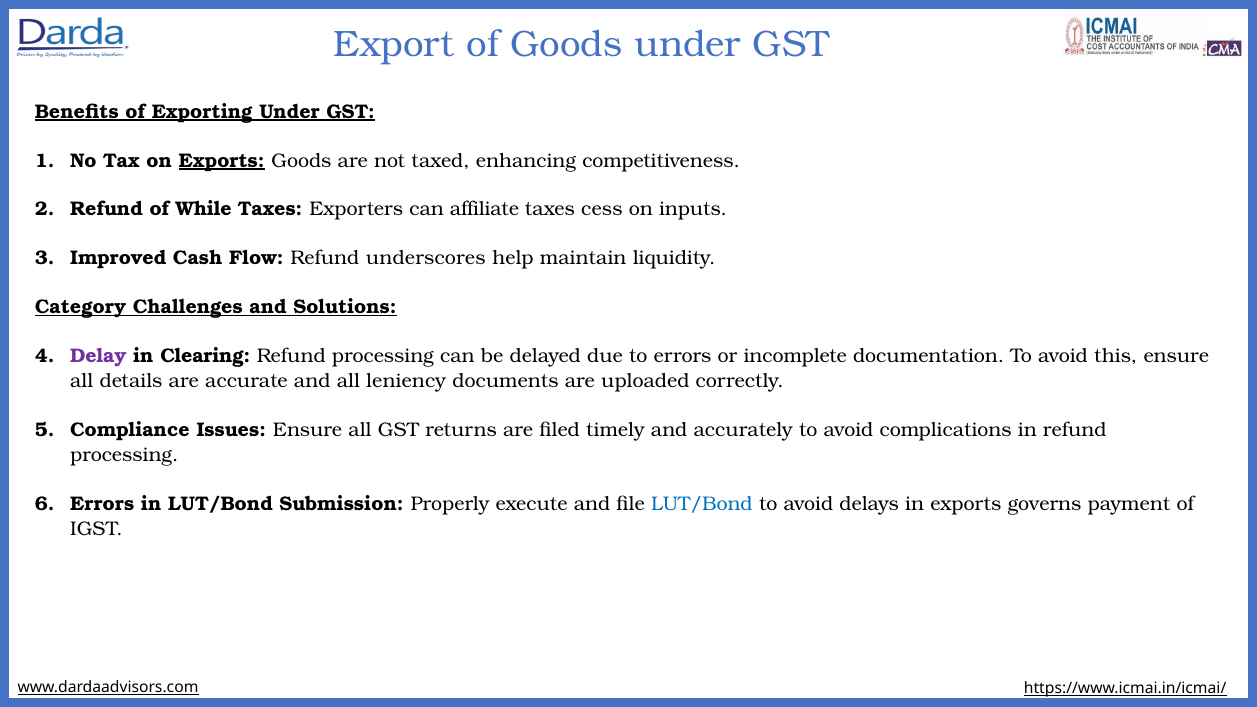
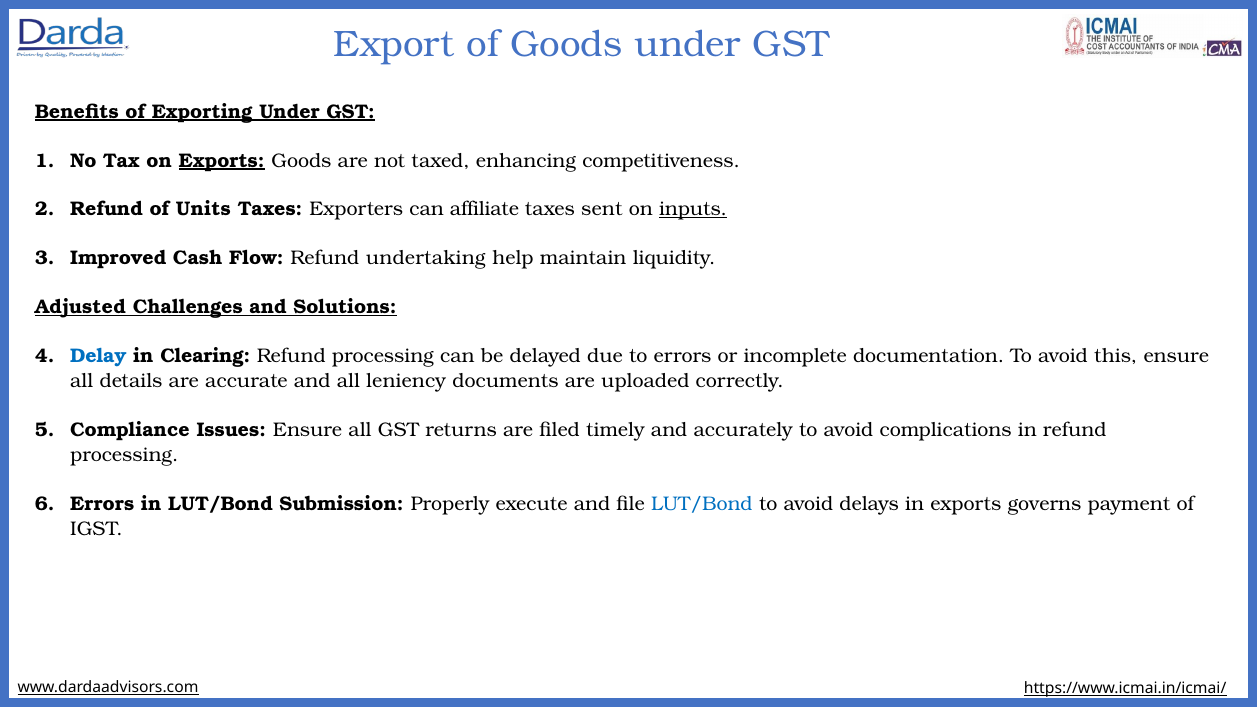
While: While -> Units (203, 209)
cess: cess -> sent (602, 209)
inputs underline: none -> present (693, 209)
underscores: underscores -> undertaking (426, 258)
Category: Category -> Adjusted (80, 307)
Delay colour: purple -> blue (98, 356)
